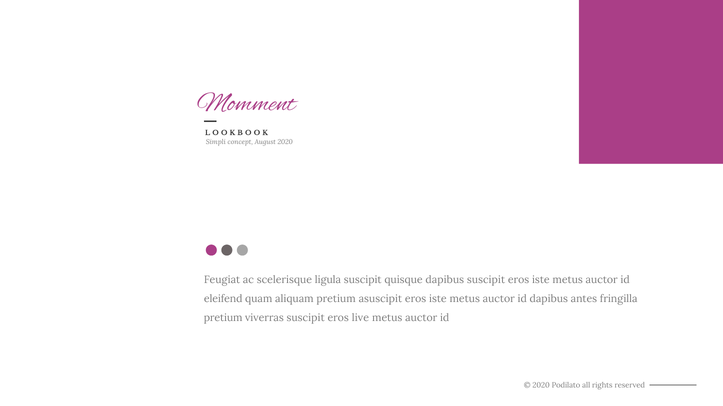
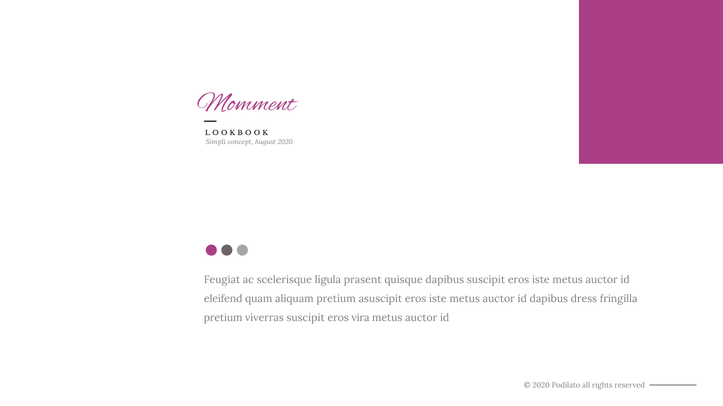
ligula suscipit: suscipit -> prasent (363, 280)
antes: antes -> dress (584, 299)
live: live -> vira (361, 318)
